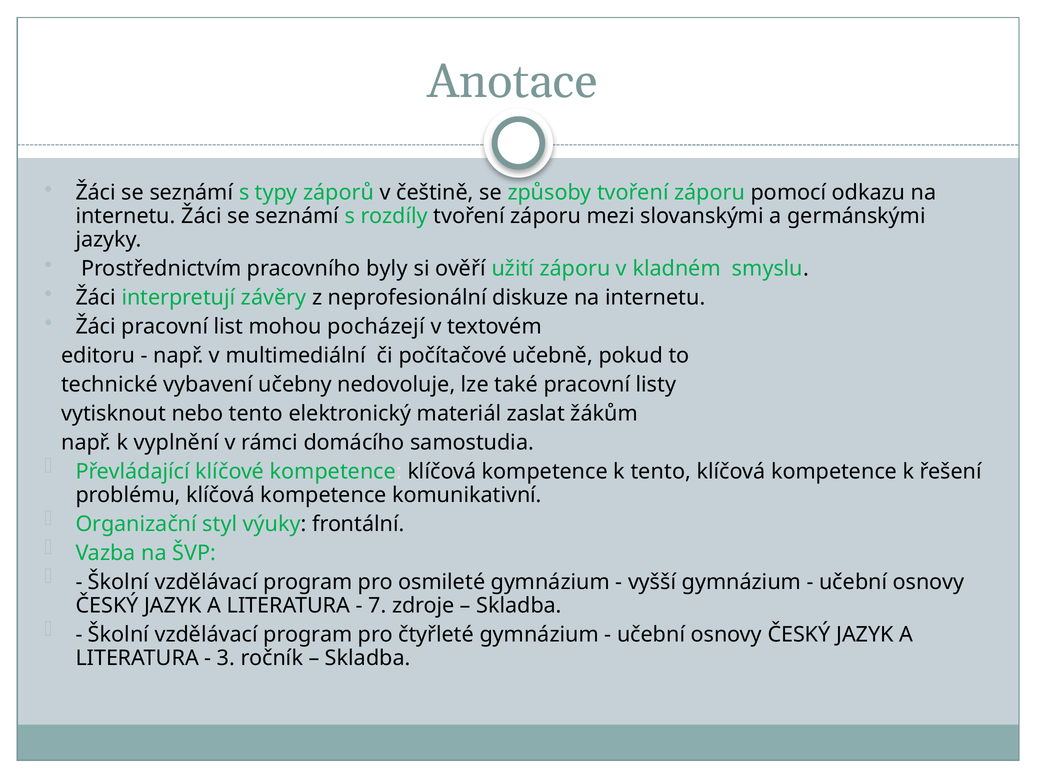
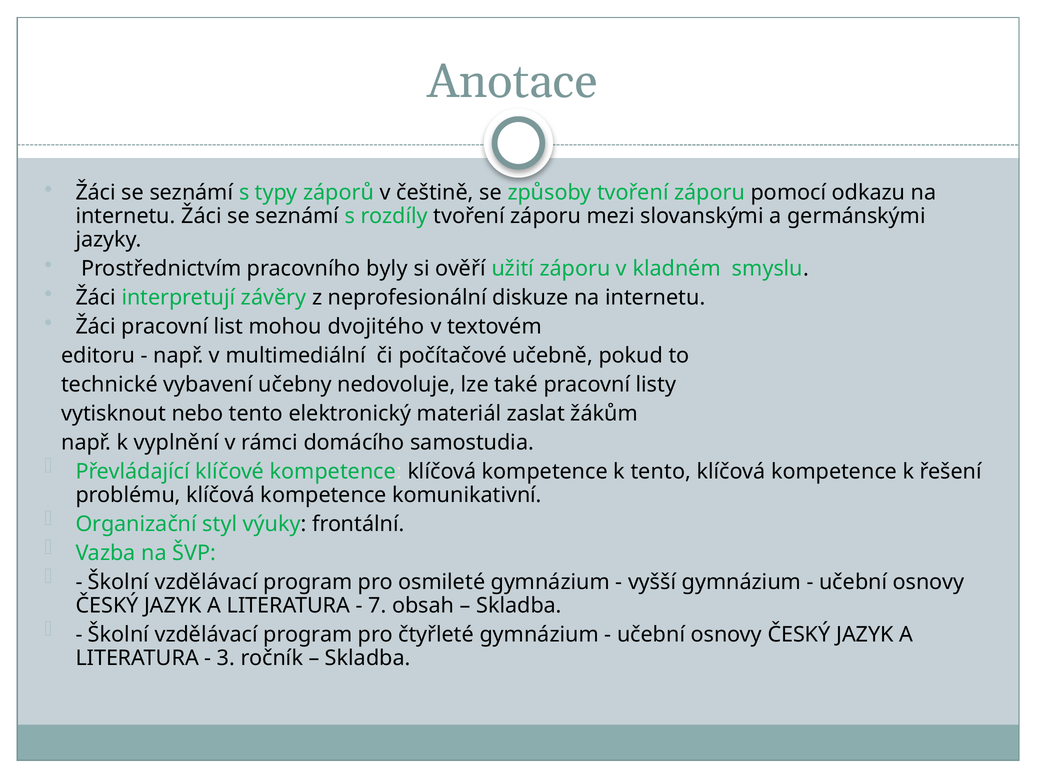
pocházejí: pocházejí -> dvojitého (376, 327)
zdroje: zdroje -> obsah (423, 605)
